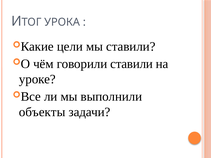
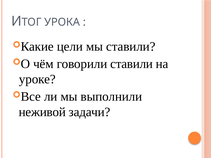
объекты: объекты -> неживой (42, 112)
